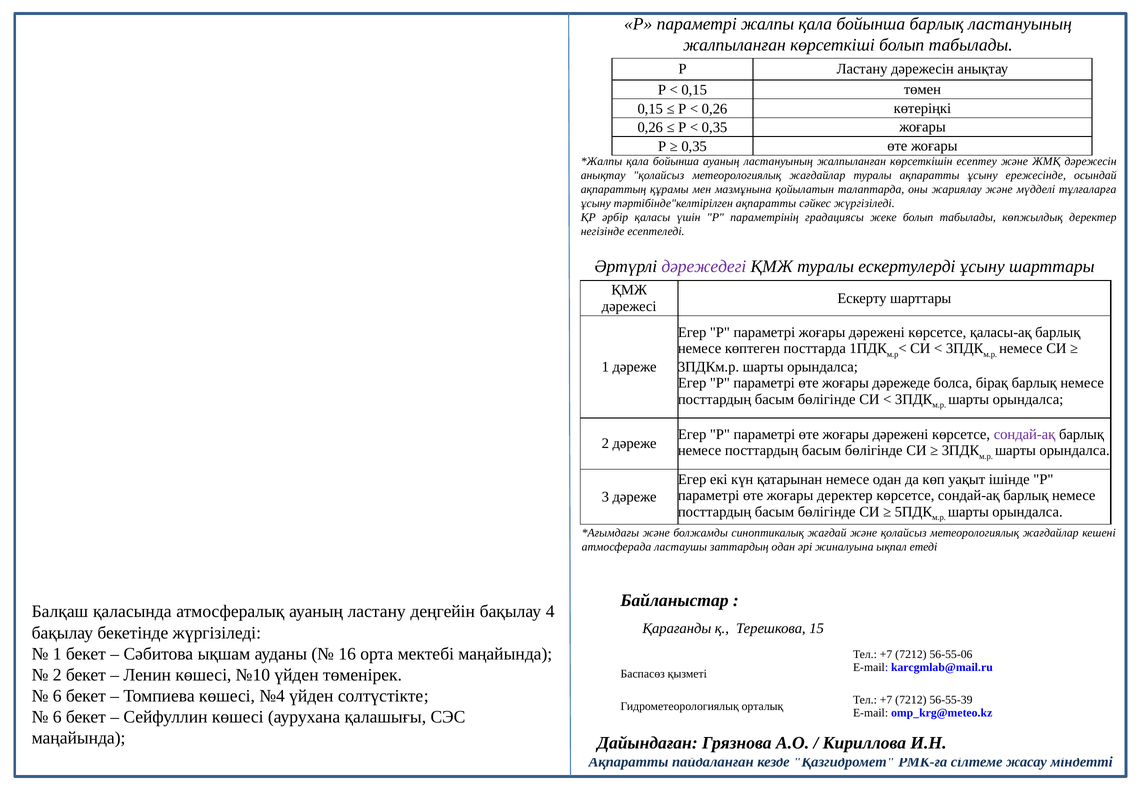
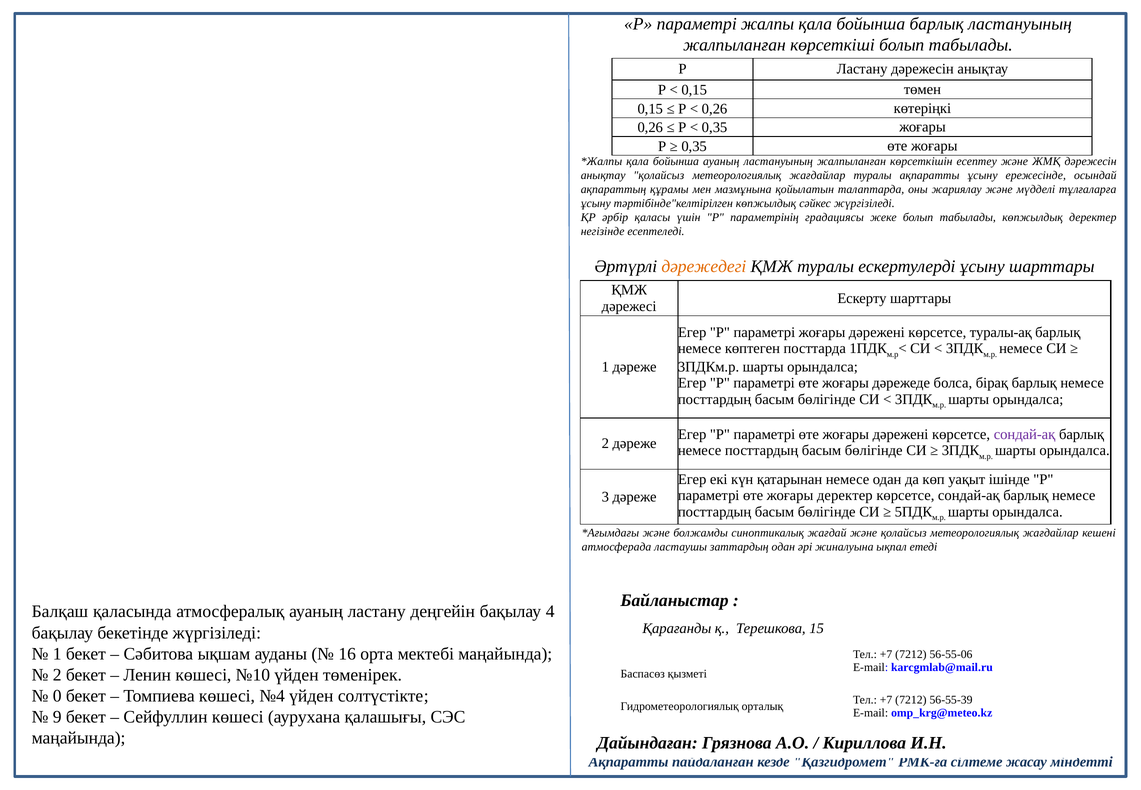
тәртібінде"келтірілген ақпаратты: ақпаратты -> көпжылдық (766, 203)
дәрежедегі colour: purple -> orange (704, 267)
қаласы-ақ: қаласы-ақ -> туралы-ақ (1001, 332)
6: 6 -> 0 (57, 696)
6: 6 -> 9 (57, 717)
